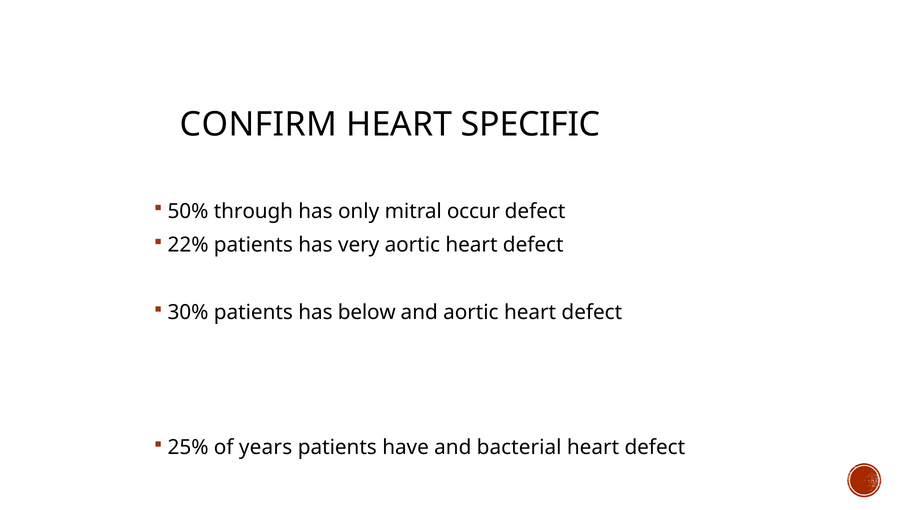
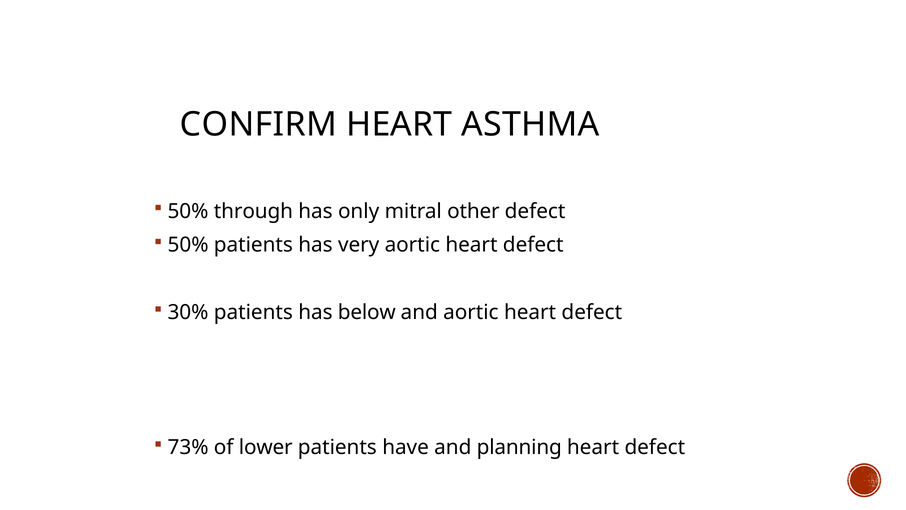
SPECIFIC: SPECIFIC -> ASTHMA (530, 124)
occur: occur -> other (473, 211)
22%: 22% -> 50% (188, 245)
25%: 25% -> 73% (188, 447)
years: years -> lower (266, 447)
bacterial: bacterial -> planning (519, 447)
